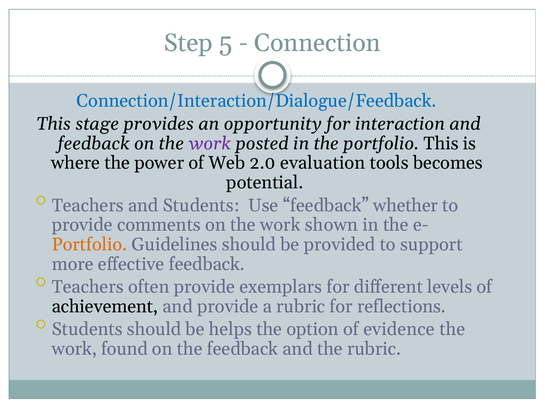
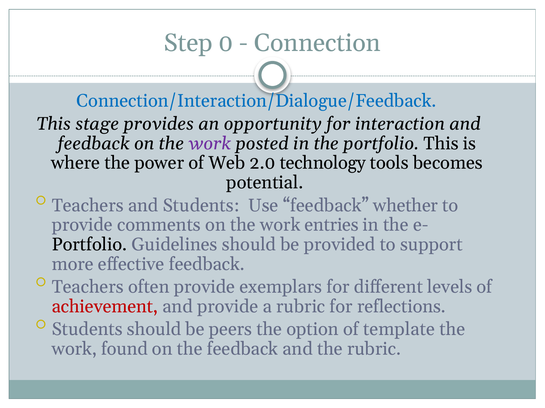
5: 5 -> 0 (226, 43)
evaluation: evaluation -> technology (323, 163)
shown: shown -> entries (332, 225)
Portfolio colour: orange -> black (89, 245)
achievement colour: black -> red (105, 307)
helps: helps -> peers (231, 330)
evidence: evidence -> template (399, 330)
